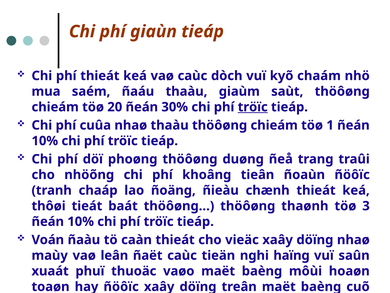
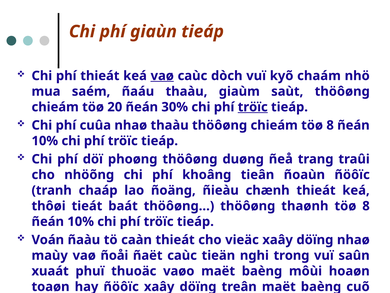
vaø underline: none -> present (162, 76)
chieám töø 1: 1 -> 8 (330, 125)
3: 3 -> 8 (366, 206)
leân: leân -> ñoåi (114, 255)
haïng: haïng -> trong (291, 255)
